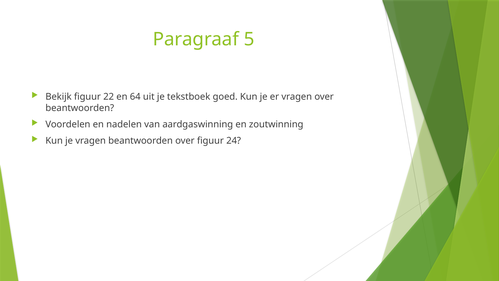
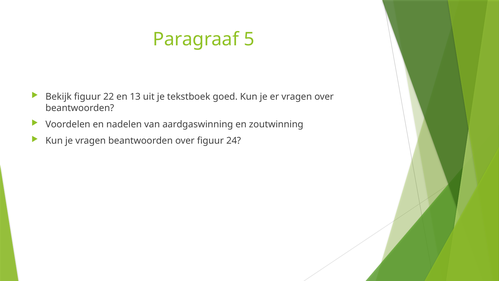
64: 64 -> 13 (135, 97)
